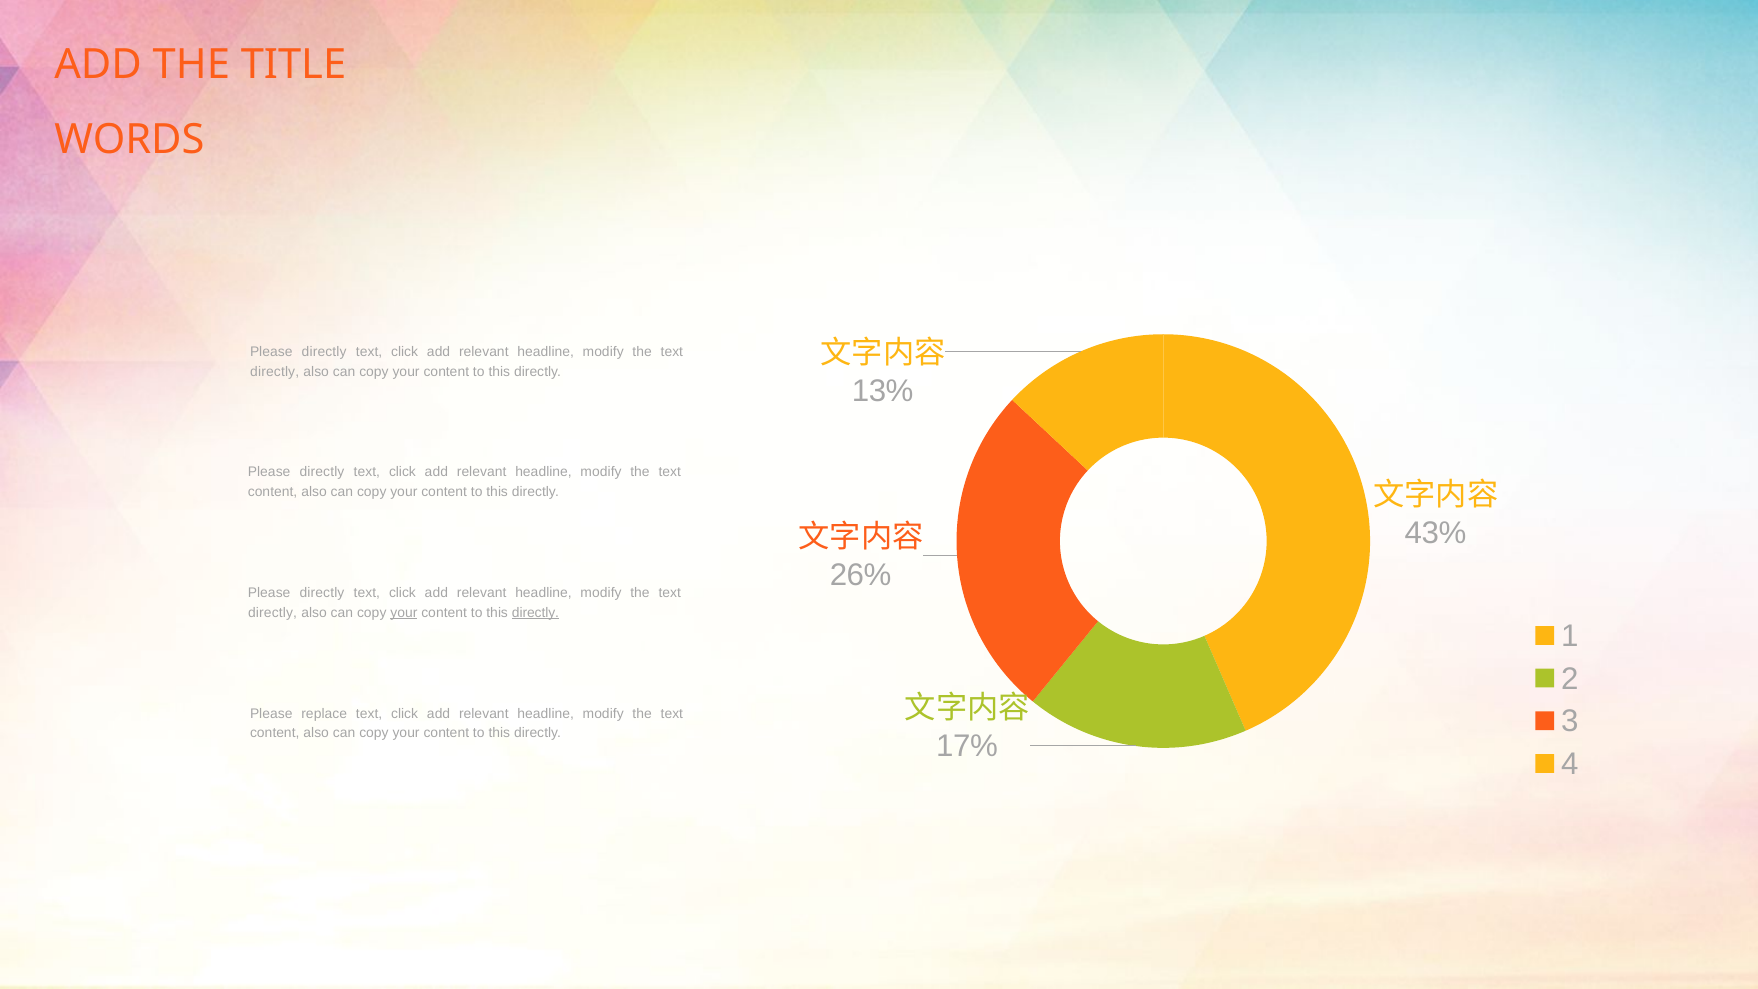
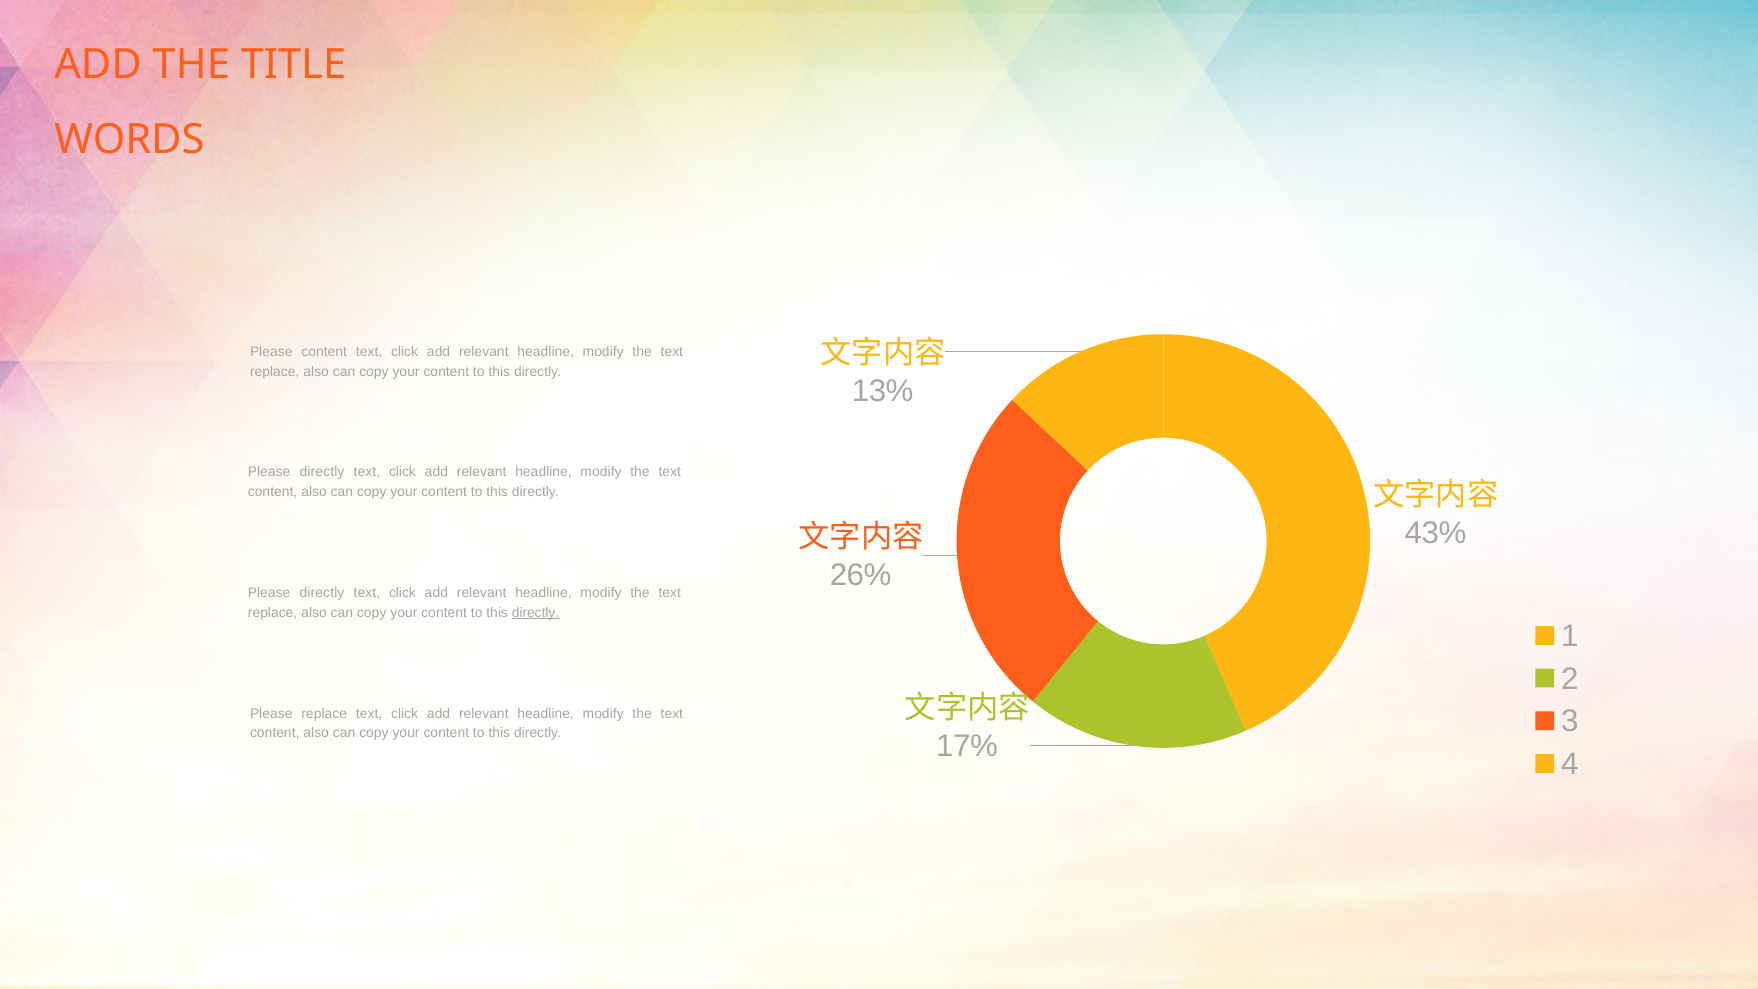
directly: directly -> content (324, 352)
directly: directly -> replace (275, 372)
directly: directly -> replace (273, 613)
your underline: present -> none (404, 613)
